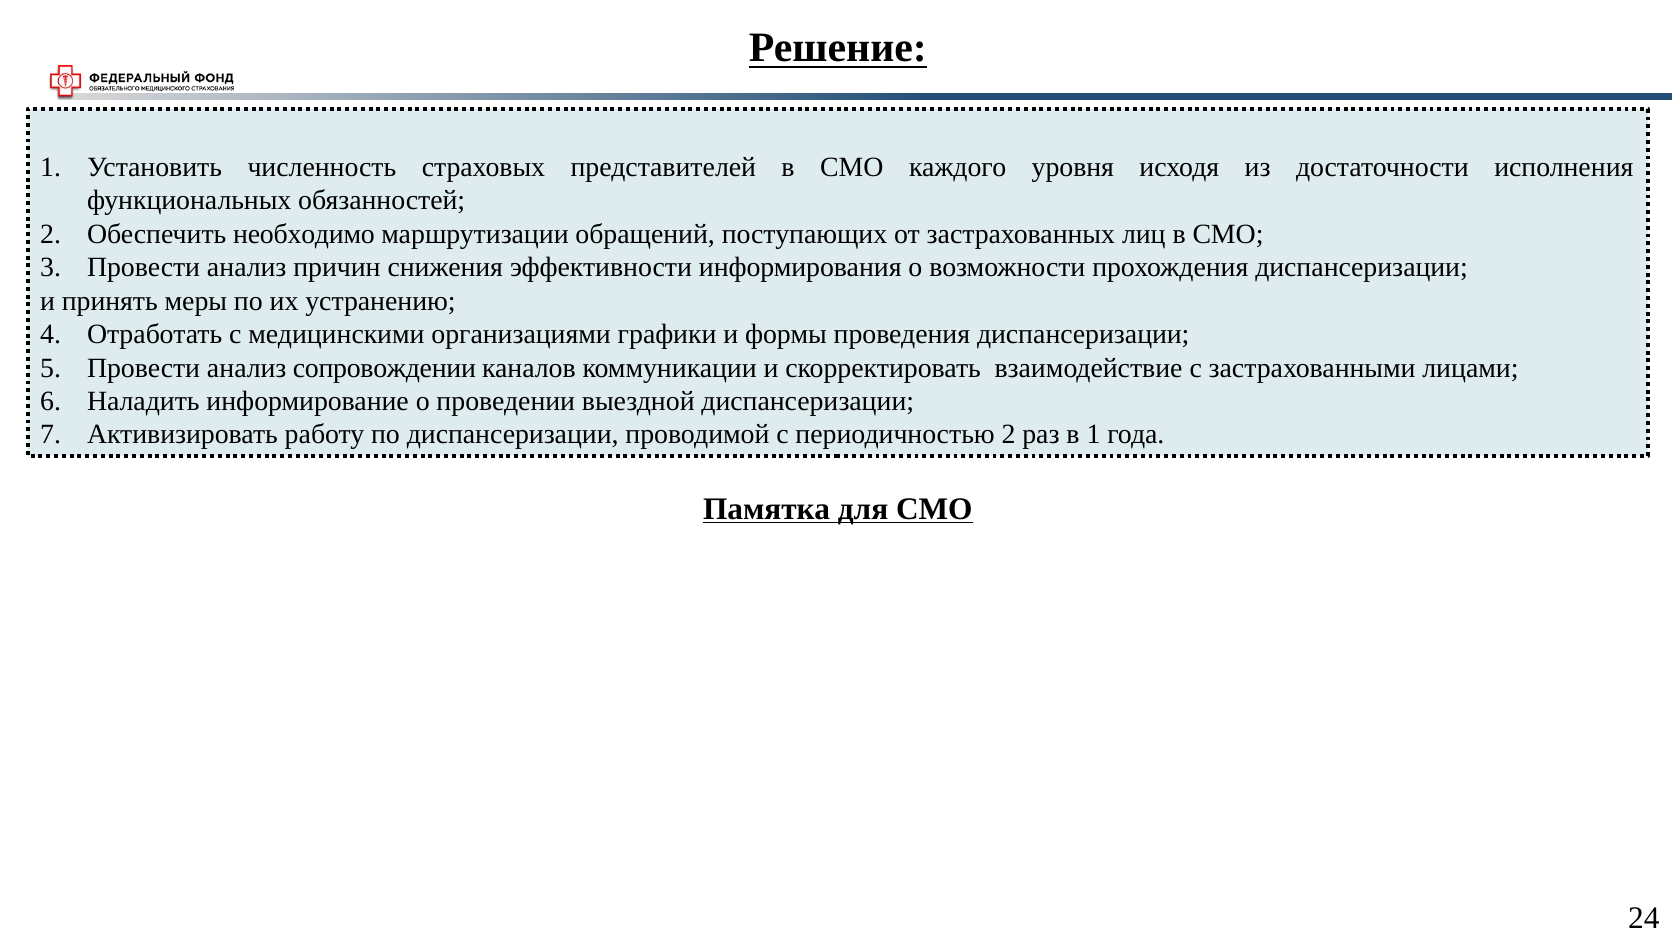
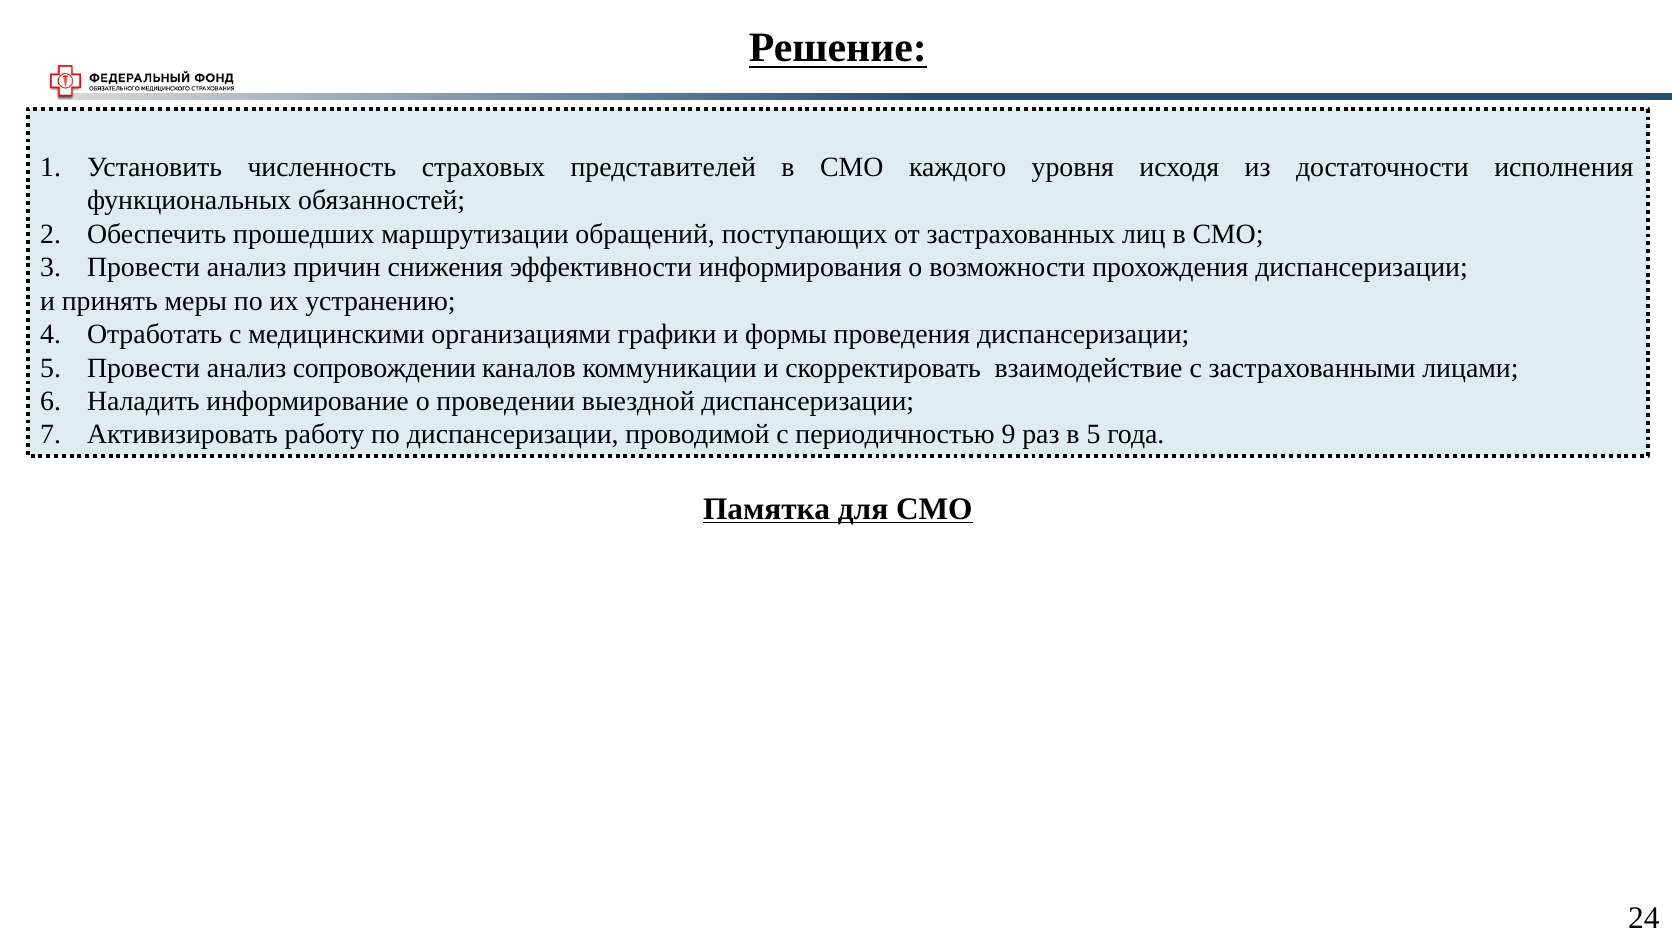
необходимо: необходимо -> прошедших (304, 234)
периодичностью 2: 2 -> 9 (1009, 435)
в 1: 1 -> 5 (1093, 435)
